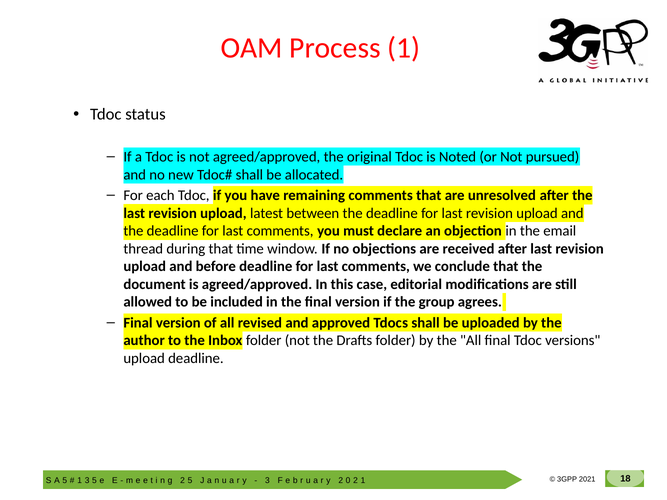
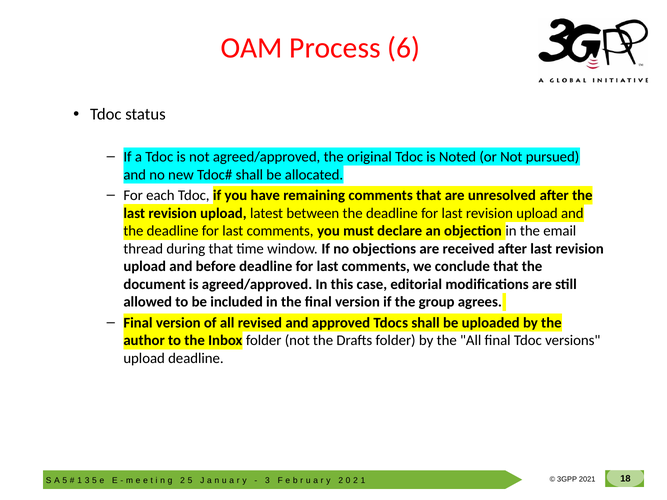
Process 1: 1 -> 6 (404, 48)
